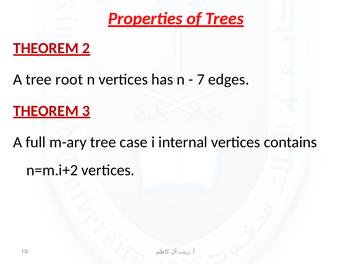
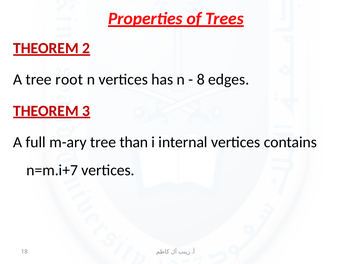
7: 7 -> 8 (201, 79)
case: case -> than (134, 142)
n=m.i+2: n=m.i+2 -> n=m.i+7 (52, 170)
